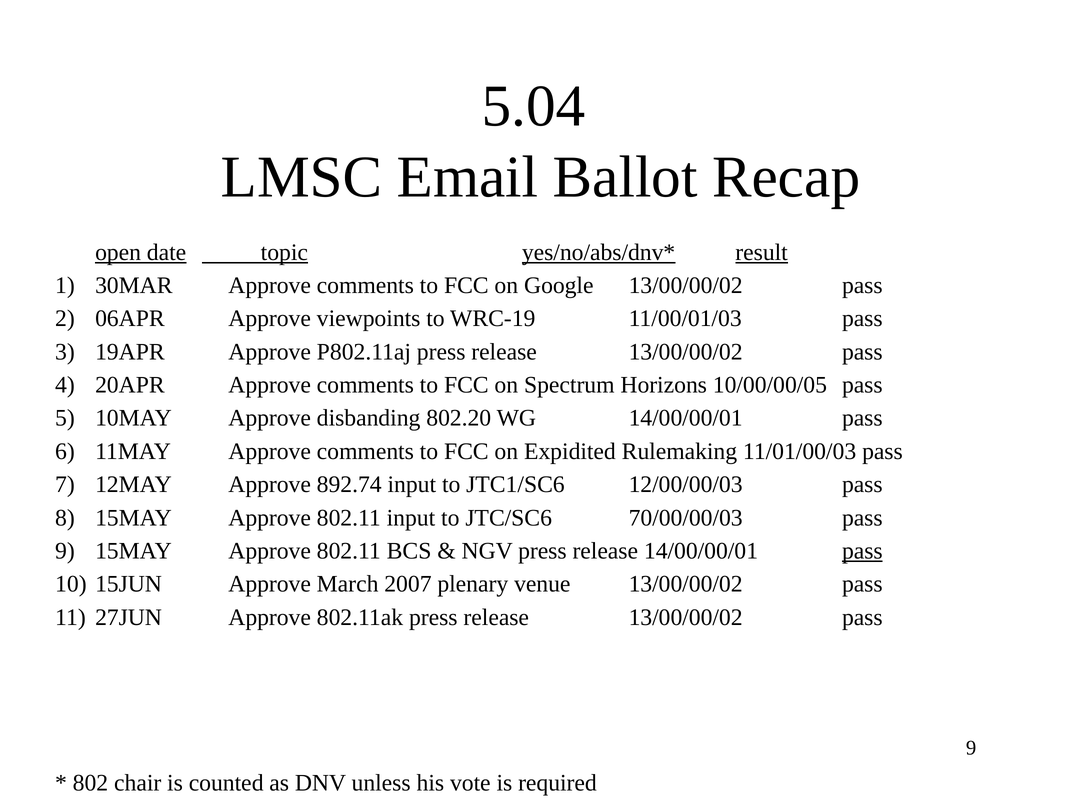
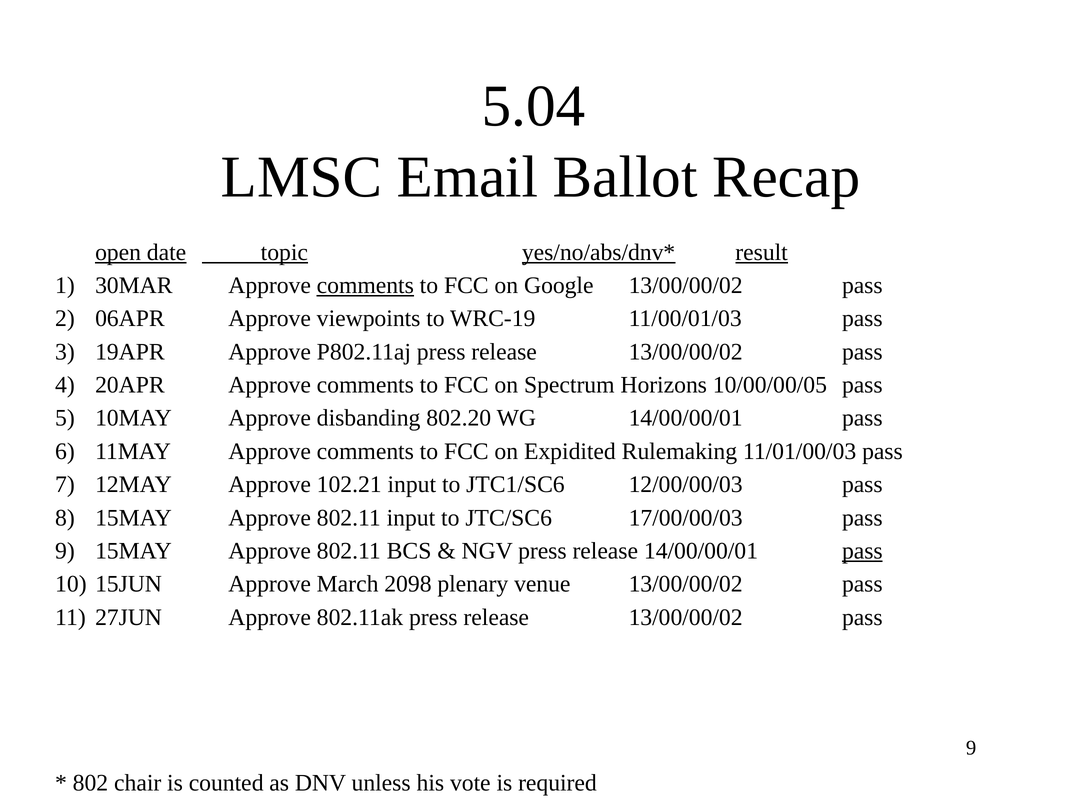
comments underline: none -> present (365, 286)
892.74: 892.74 -> 102.21 (349, 485)
70/00/00/03: 70/00/00/03 -> 17/00/00/03 (686, 518)
2007: 2007 -> 2098 (408, 584)
